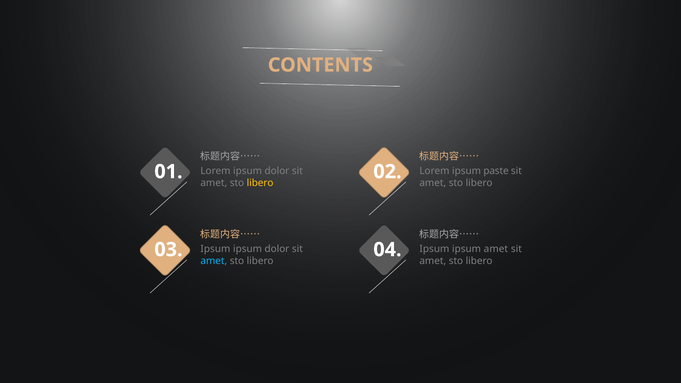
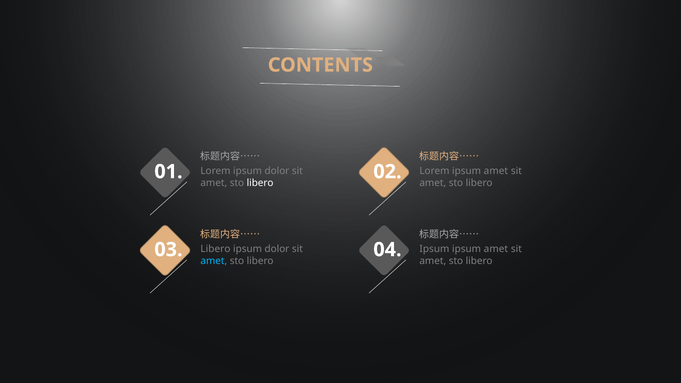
Lorem ipsum paste: paste -> amet (496, 171)
libero colour: yellow -> white (260, 183)
Ipsum: Ipsum -> Libero (215, 249)
